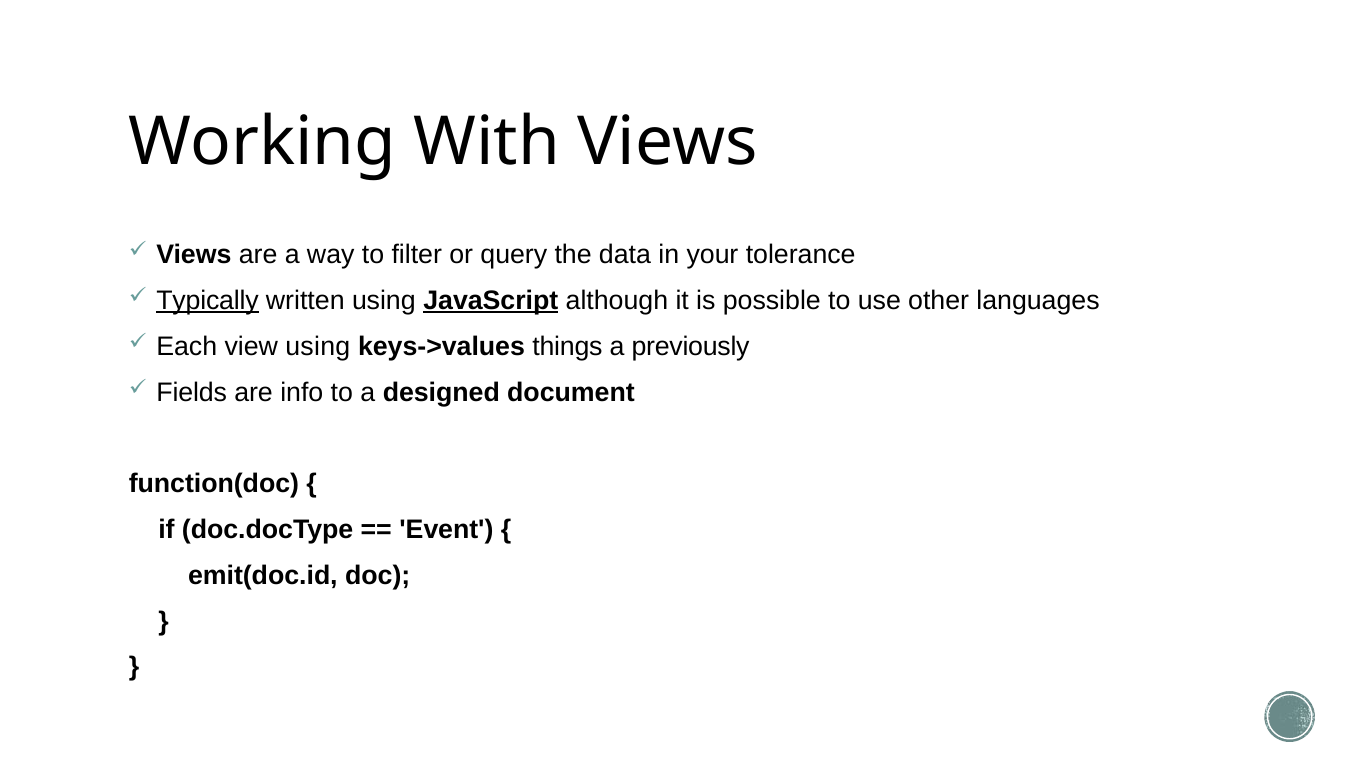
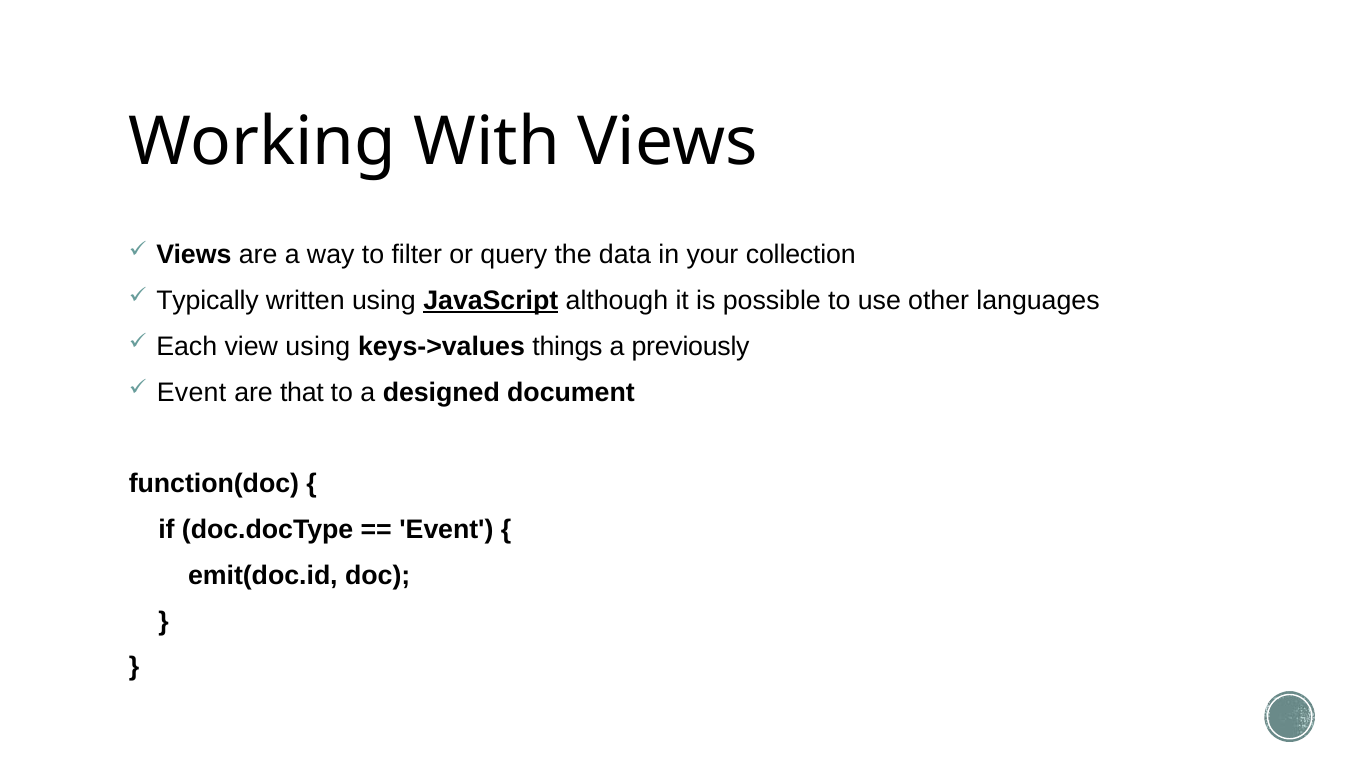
tolerance: tolerance -> collection (801, 255)
Typically underline: present -> none (208, 300)
Fields: Fields -> Event (192, 392)
info: info -> that (302, 392)
